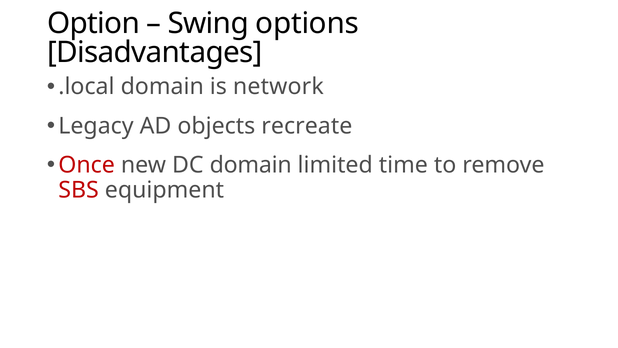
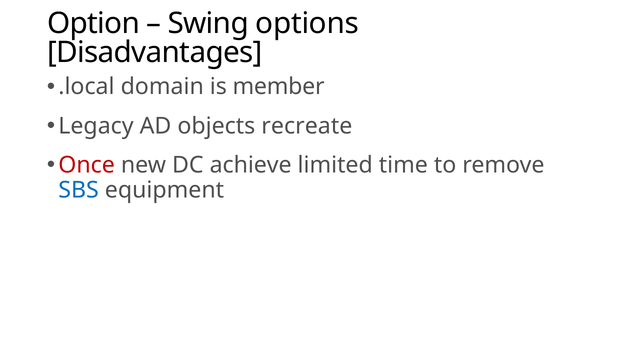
network: network -> member (279, 87)
DC domain: domain -> achieve (251, 165)
SBS colour: red -> blue (79, 190)
